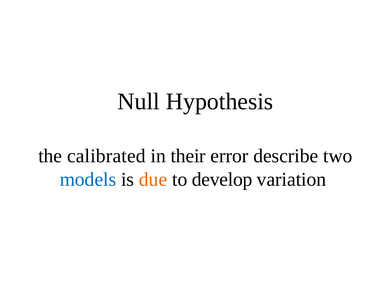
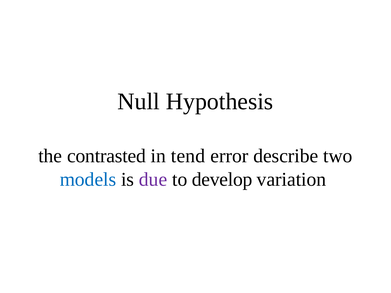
calibrated: calibrated -> contrasted (106, 156)
their: their -> tend (188, 156)
due colour: orange -> purple (153, 180)
